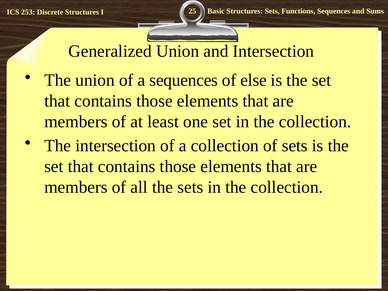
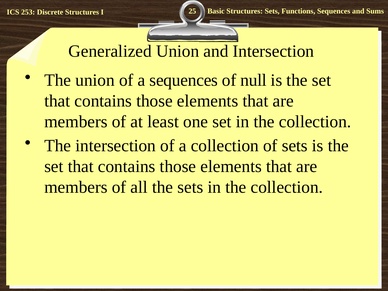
else: else -> null (254, 80)
